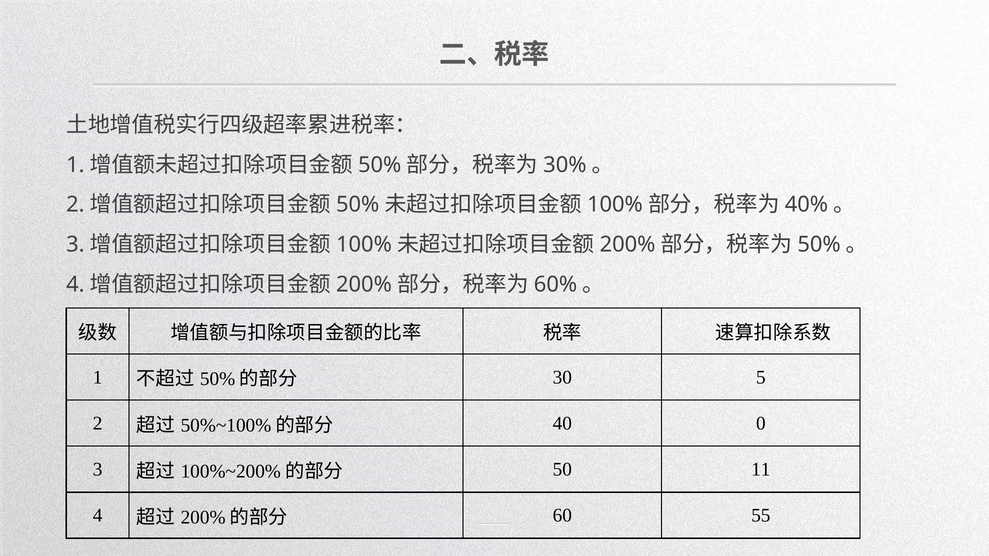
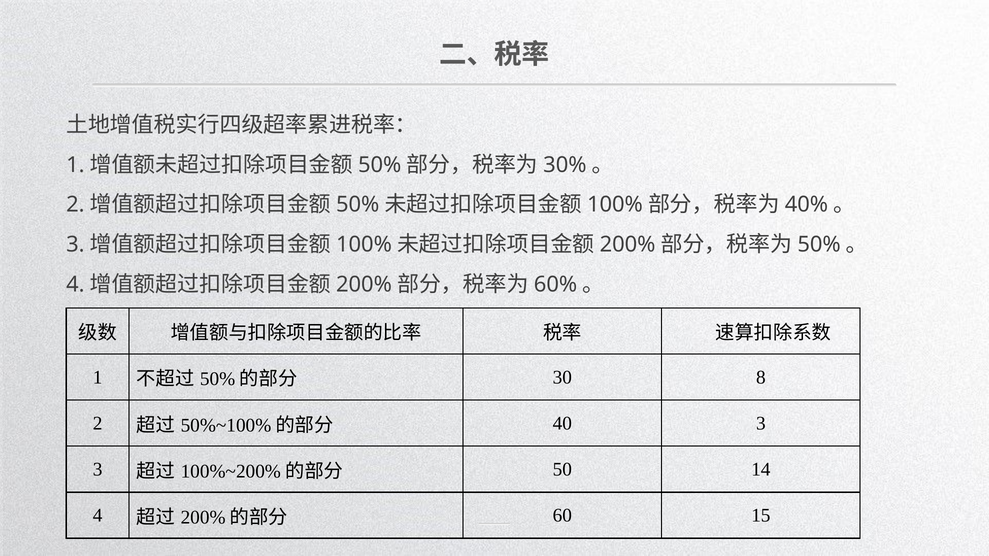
5: 5 -> 8 (761, 377)
40 0: 0 -> 3 (761, 424)
11: 11 -> 14 (761, 470)
55: 55 -> 15 (761, 516)
